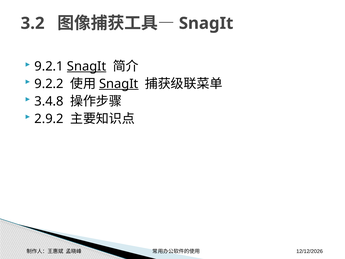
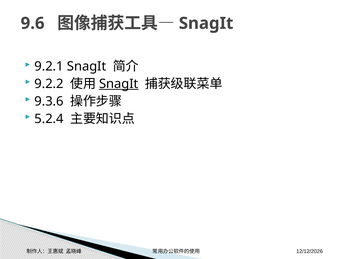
3.2: 3.2 -> 9.6 (33, 23)
SnagIt underline: present -> none (87, 66)
3.4.8: 3.4.8 -> 9.3.6 (49, 101)
2.9.2: 2.9.2 -> 5.2.4 (49, 119)
